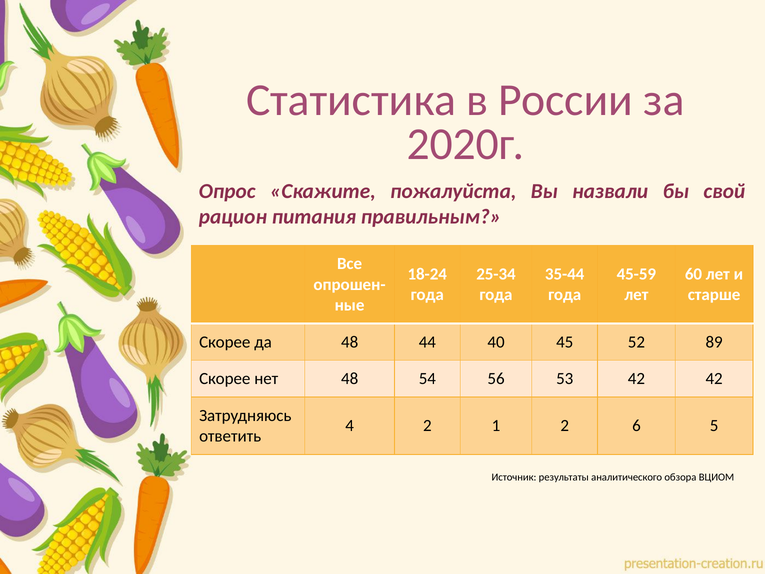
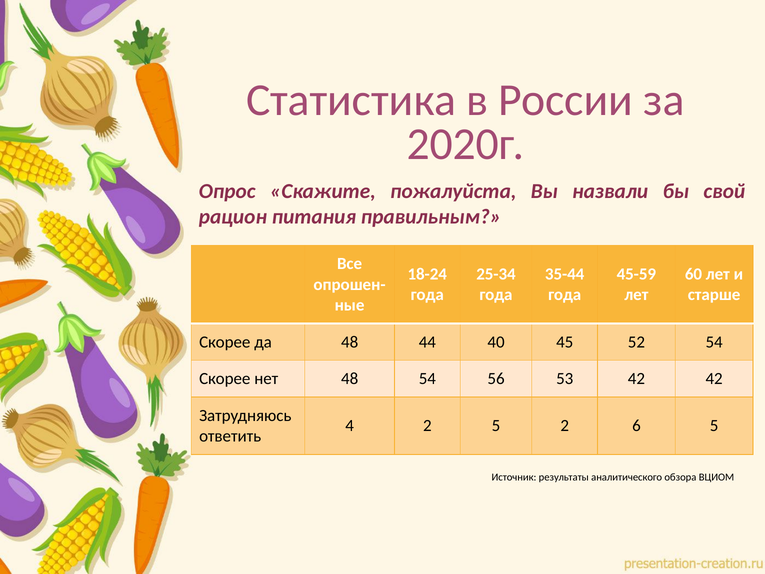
52 89: 89 -> 54 (714, 342)
2 1: 1 -> 5 (496, 426)
